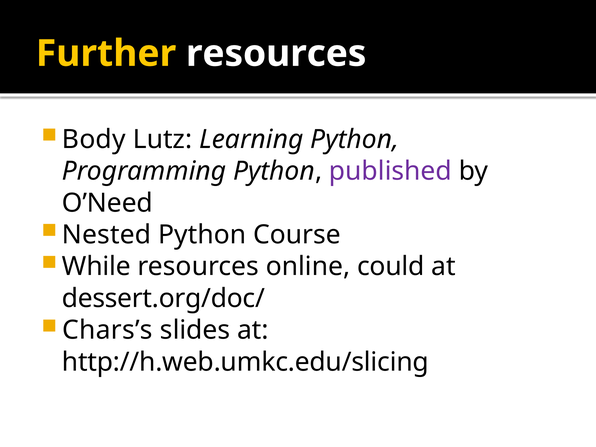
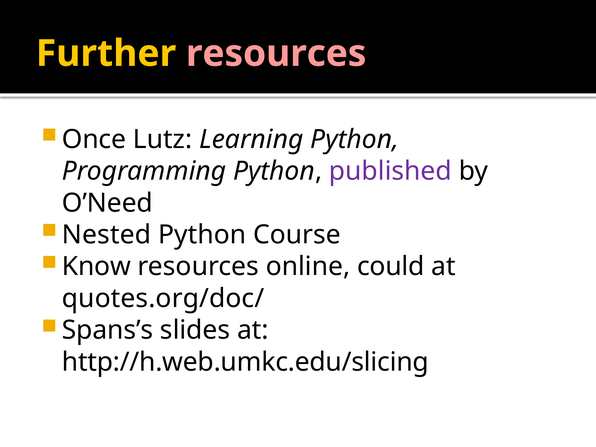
resources colour: white -> pink (276, 54)
Body: Body -> Once (94, 139)
While: While -> Know (96, 267)
dessert.org/doc/: dessert.org/doc/ -> quotes.org/doc/ (163, 298)
Chars’s: Chars’s -> Spans’s (108, 330)
